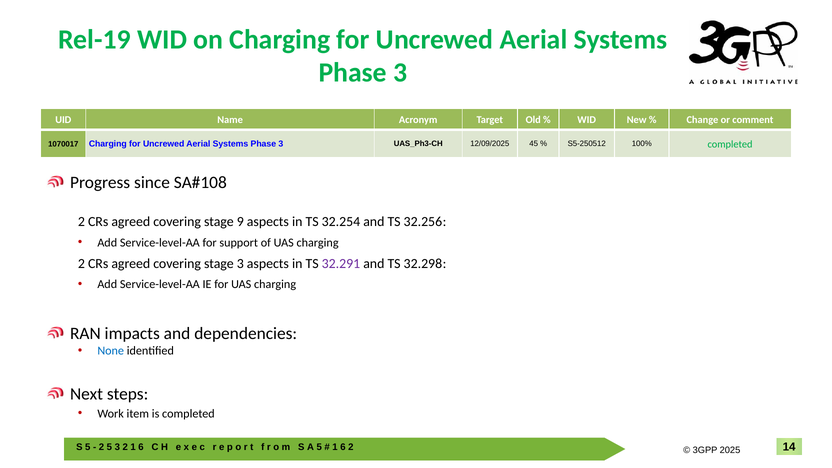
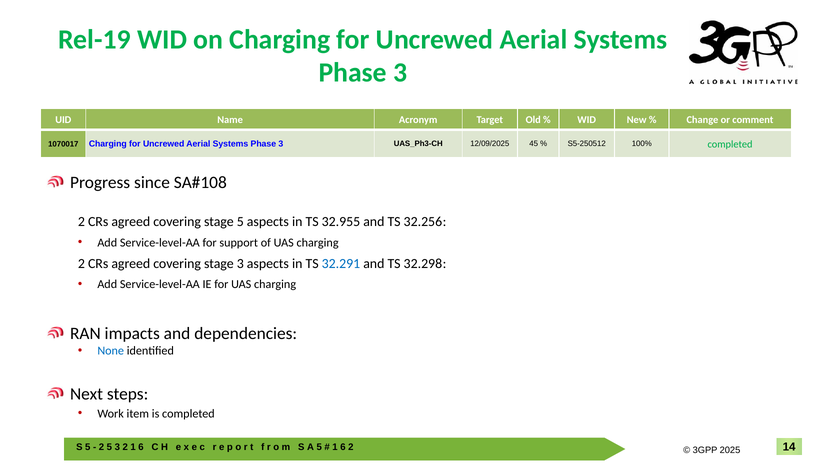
stage 9: 9 -> 5 (240, 222)
32.254: 32.254 -> 32.955 (341, 222)
32.291 colour: purple -> blue (341, 263)
